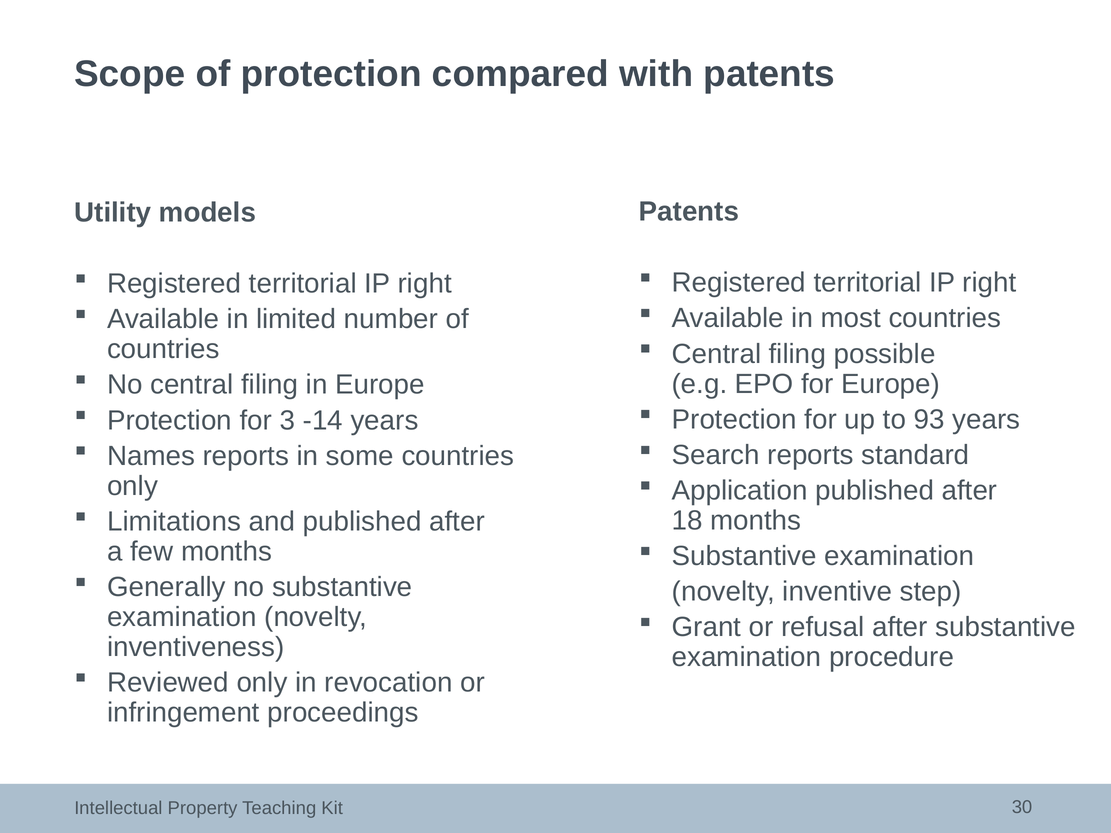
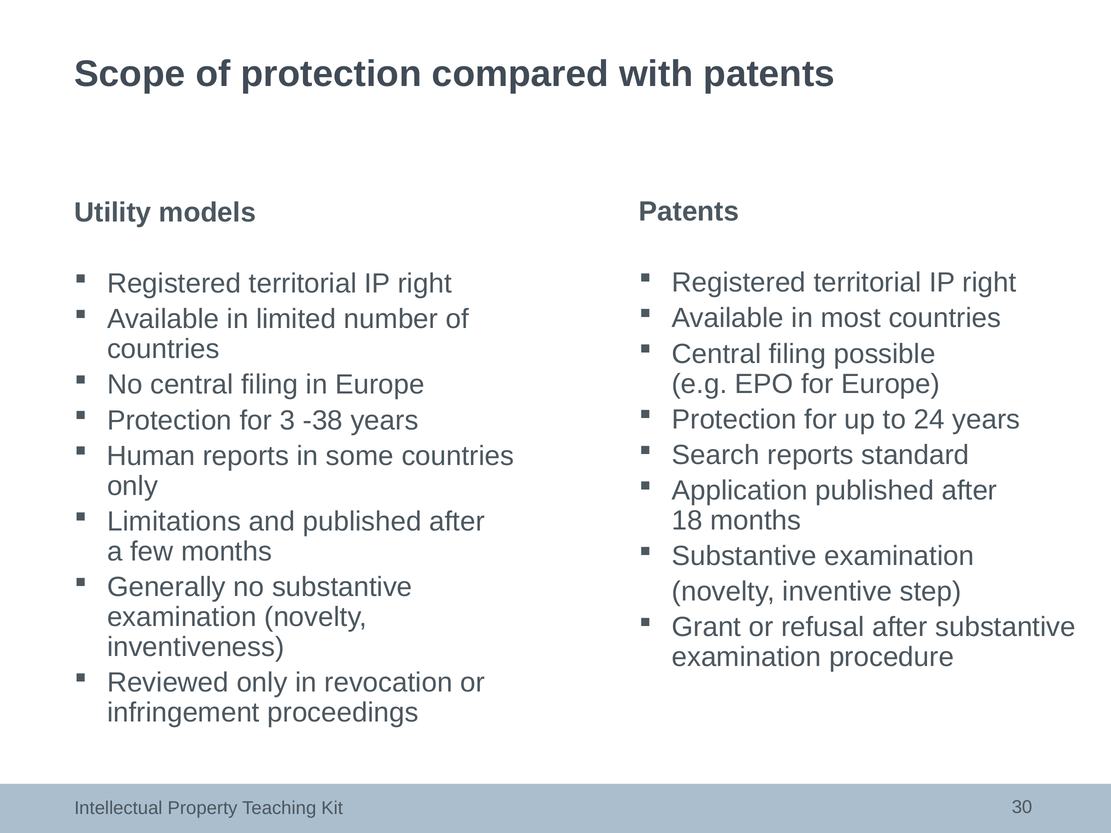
93: 93 -> 24 (929, 420)
-14: -14 -> -38 (323, 420)
Names: Names -> Human (151, 456)
